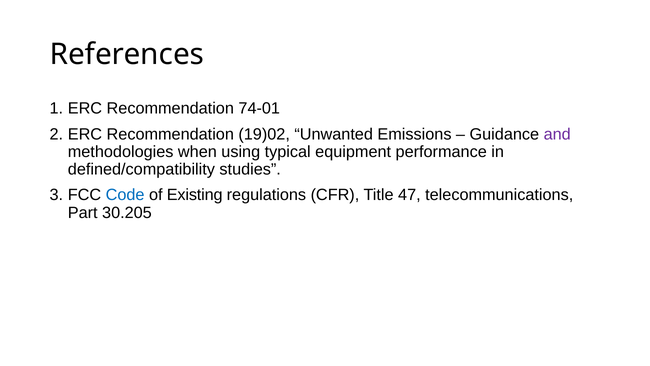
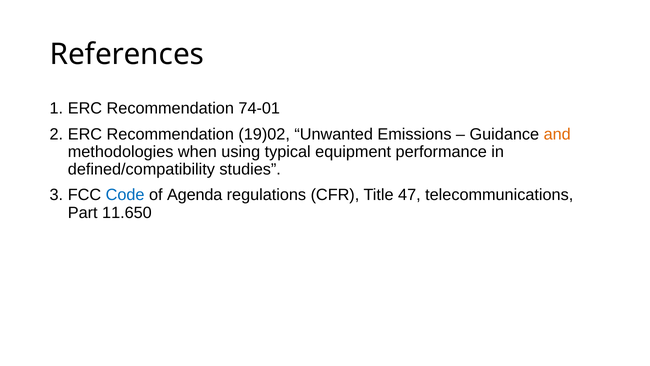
and colour: purple -> orange (557, 134)
Existing: Existing -> Agenda (195, 195)
30.205: 30.205 -> 11.650 (127, 212)
